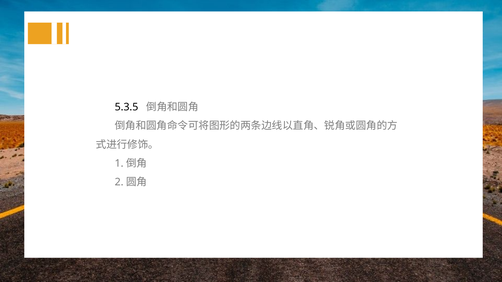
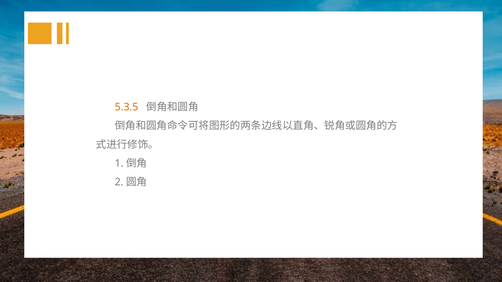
5.3.5 colour: black -> orange (127, 107)
